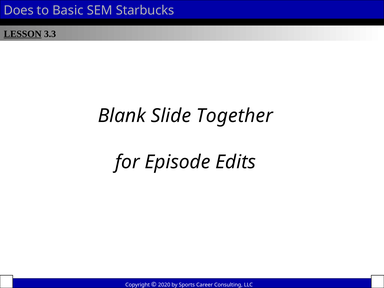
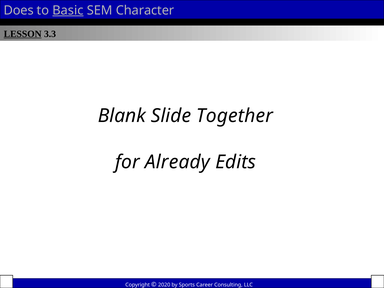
Basic underline: none -> present (68, 10)
Starbucks: Starbucks -> Character (145, 10)
Episode: Episode -> Already (177, 162)
